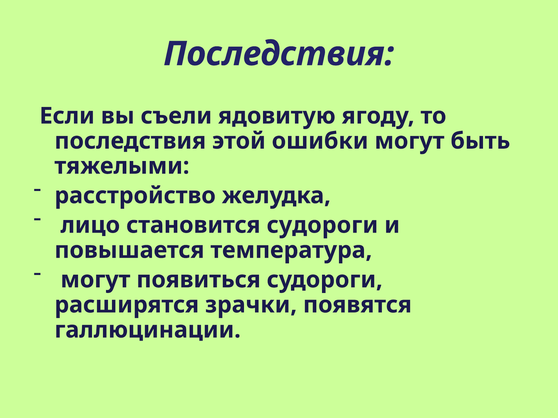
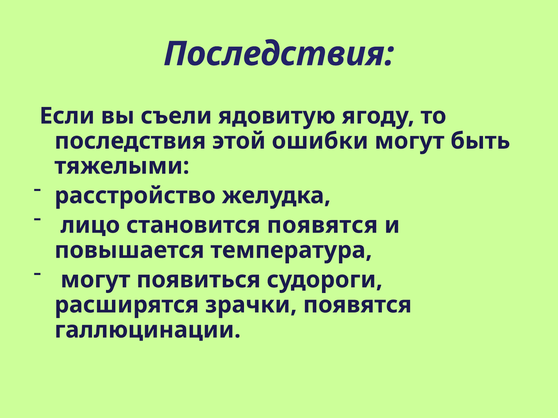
становится судороги: судороги -> появятся (322, 225)
